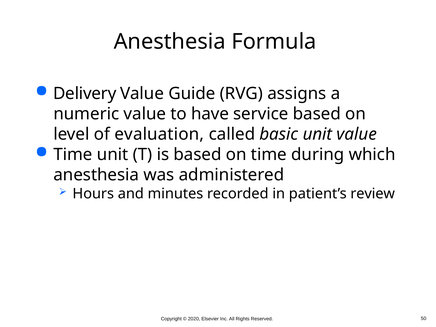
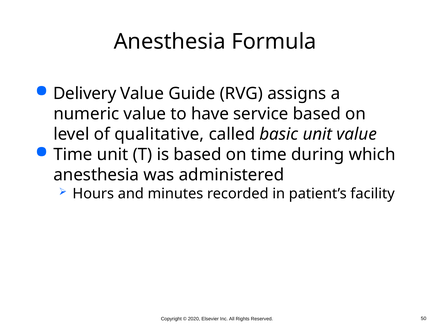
evaluation: evaluation -> qualitative (159, 134)
review: review -> facility (373, 194)
